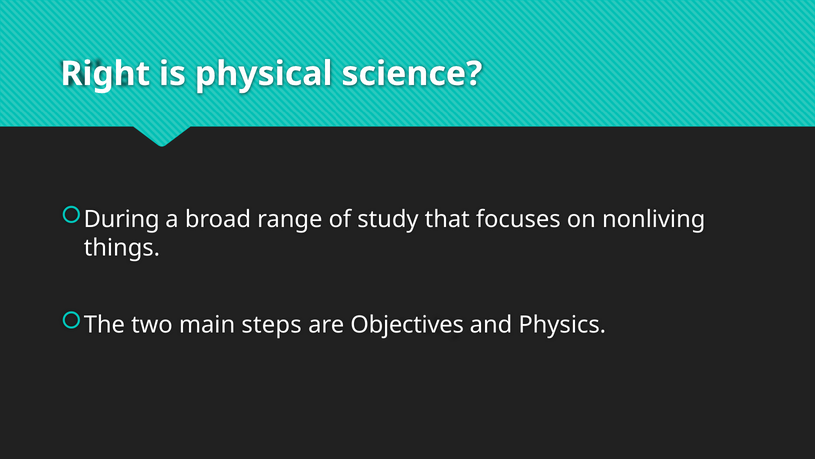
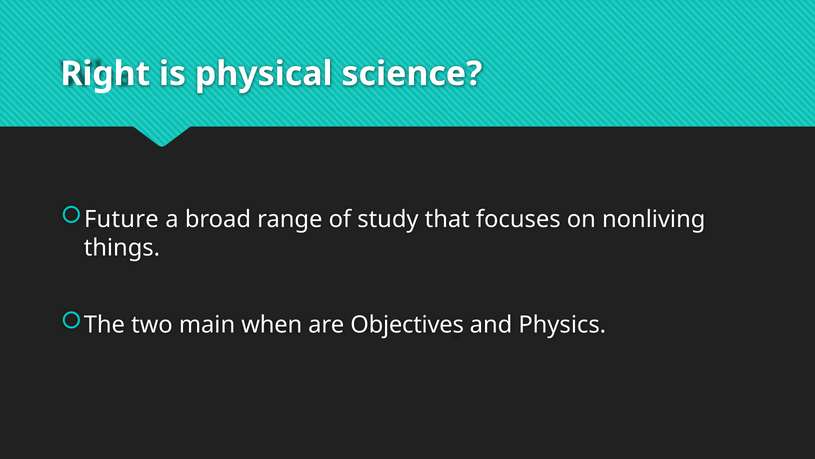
During: During -> Future (121, 219)
steps: steps -> when (272, 324)
